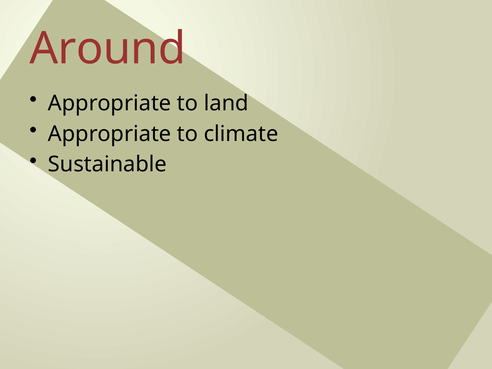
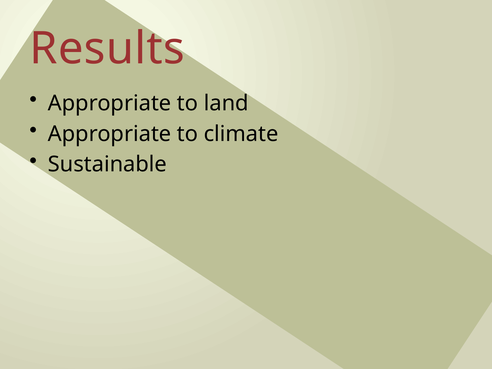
Around: Around -> Results (107, 49)
